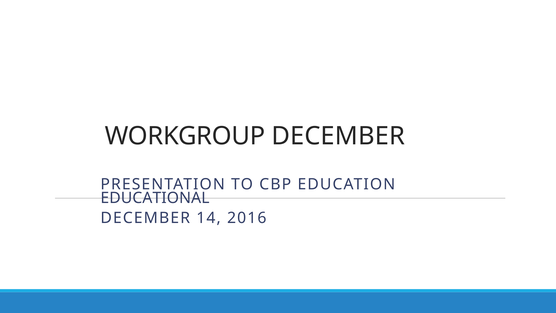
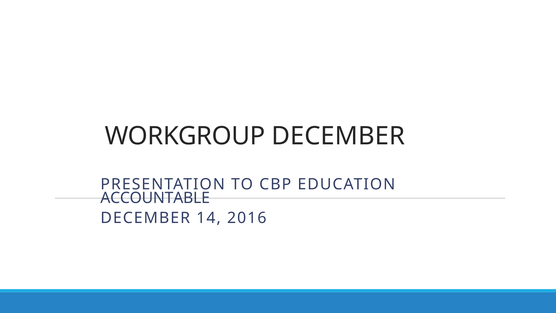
EDUCATIONAL: EDUCATIONAL -> ACCOUNTABLE (155, 198)
